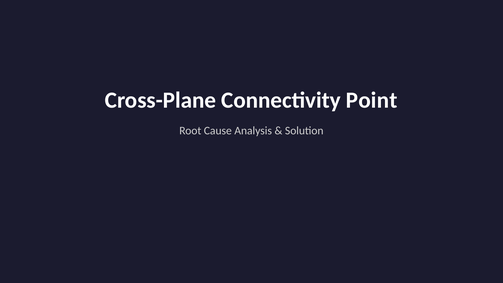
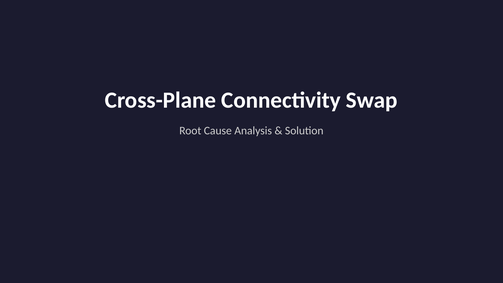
Point: Point -> Swap (372, 100)
